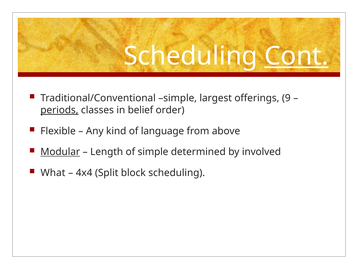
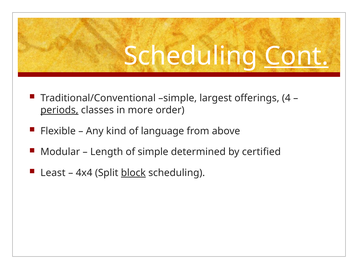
9: 9 -> 4 (286, 98)
belief: belief -> more (140, 110)
Modular underline: present -> none (60, 152)
involved: involved -> certified (261, 152)
What: What -> Least (53, 173)
block underline: none -> present (133, 173)
